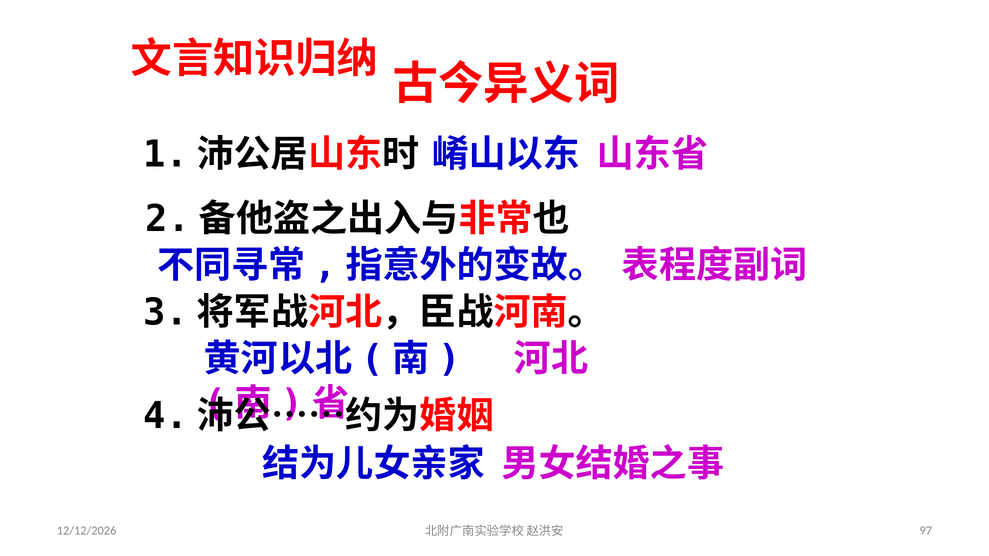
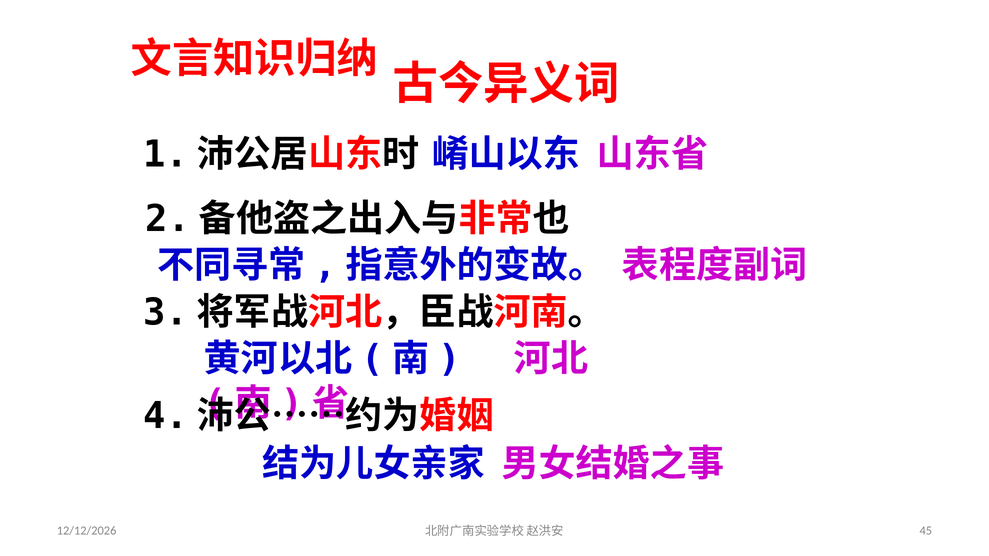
97: 97 -> 45 (926, 531)
